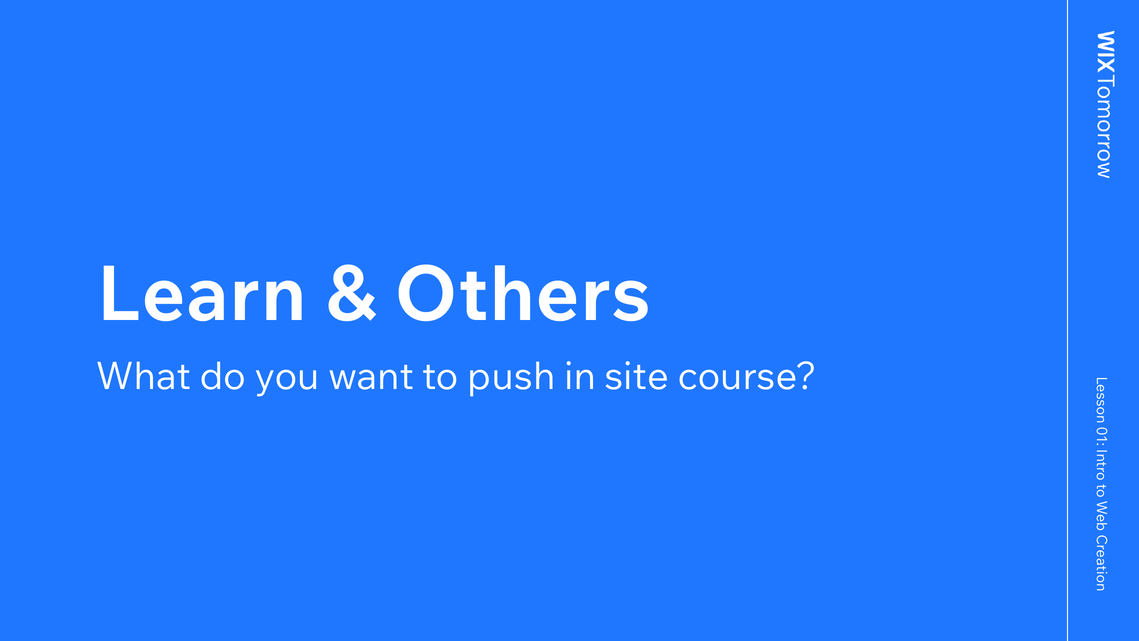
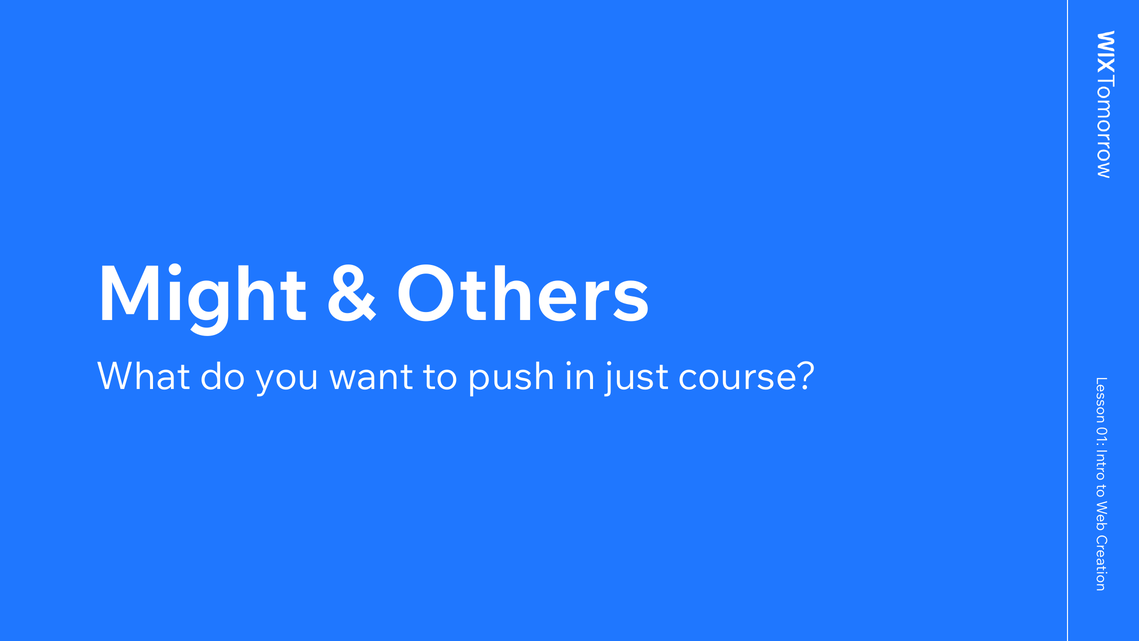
Learn: Learn -> Might (202, 295)
site: site -> just (637, 376)
